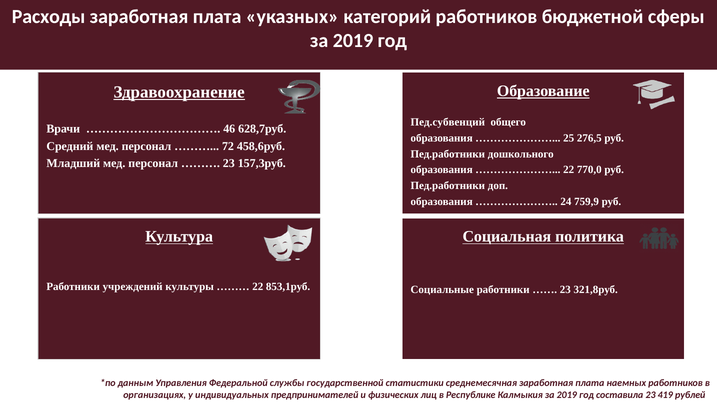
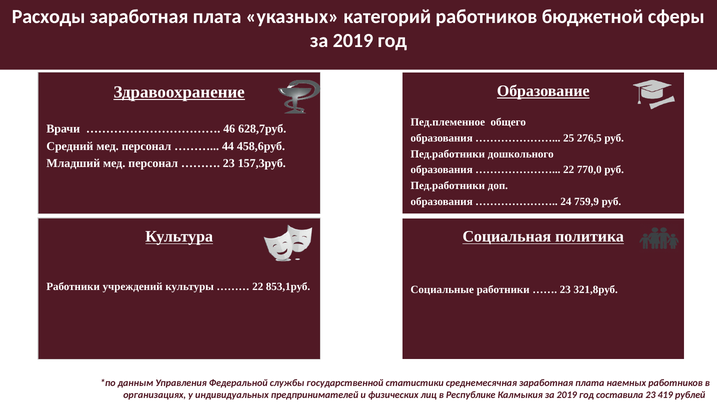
Пед.субвенций: Пед.субвенций -> Пед.племенное (448, 122)
72: 72 -> 44 (228, 146)
